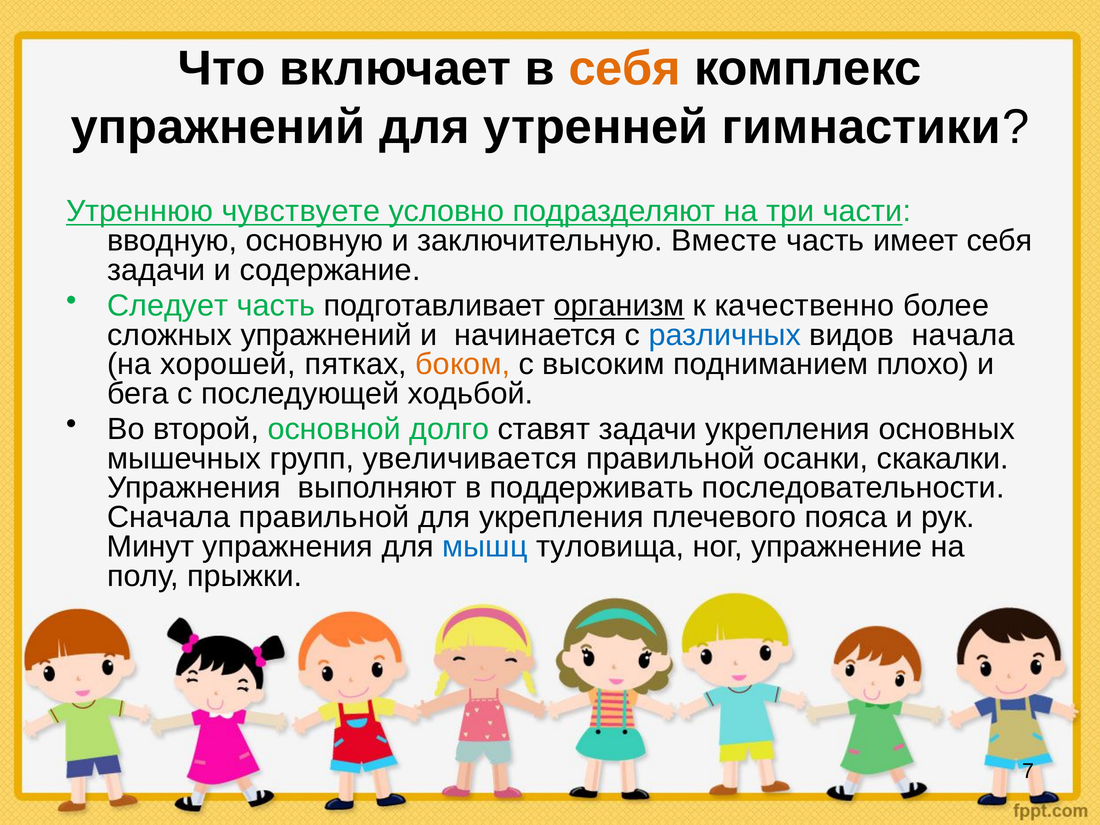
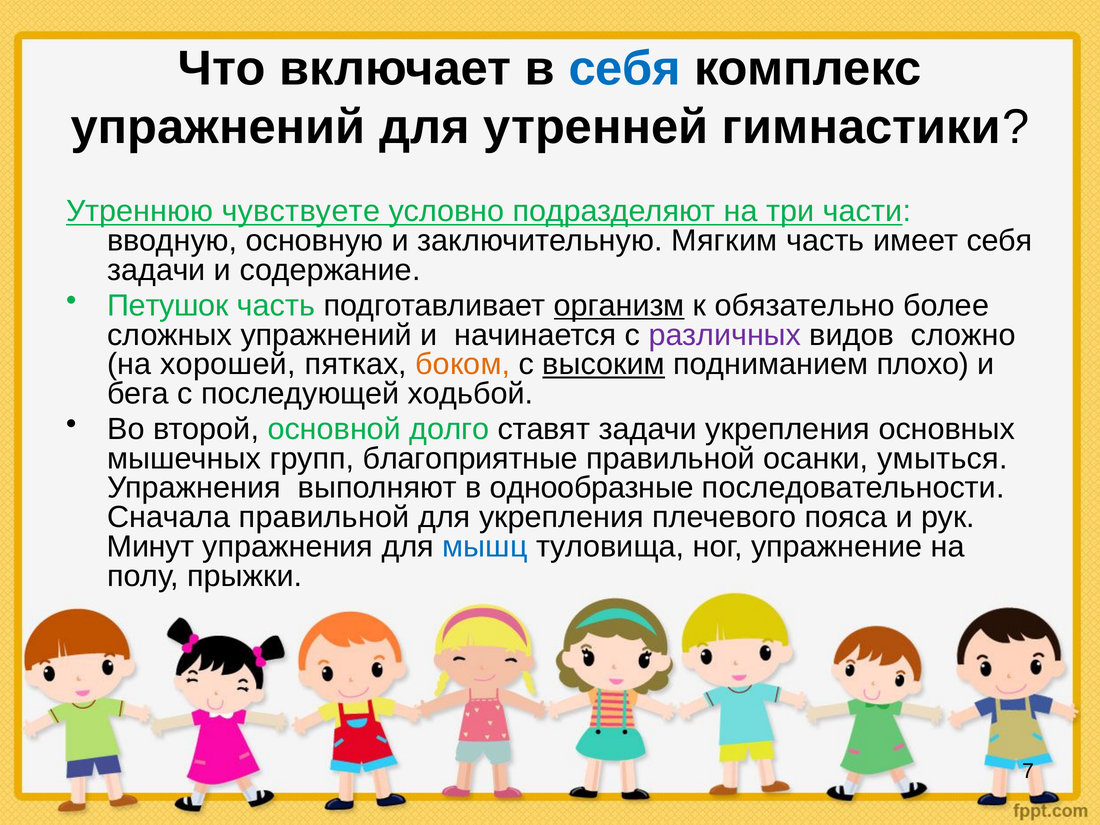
себя colour: orange -> blue (625, 69)
Вместе: Вместе -> Мягким (724, 241)
Следует: Следует -> Петушок (168, 306)
качественно: качественно -> обязательно (805, 306)
различных colour: blue -> purple (725, 335)
начала: начала -> сложно (963, 335)
высоким underline: none -> present (604, 364)
увеличивается: увеличивается -> благоприятные (470, 458)
скакалки: скакалки -> умыться (943, 458)
поддерживать: поддерживать -> однообразные (592, 488)
